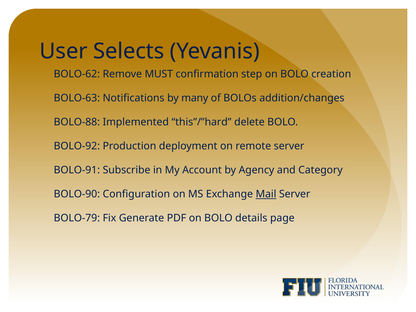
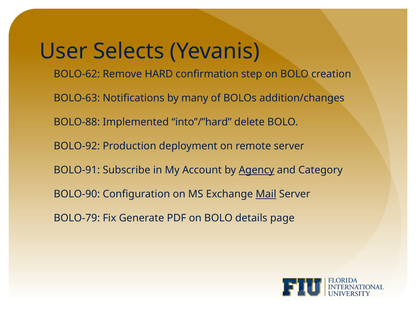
MUST: MUST -> HARD (159, 74)
this”/”hard: this”/”hard -> into”/”hard (202, 122)
Agency underline: none -> present (256, 170)
